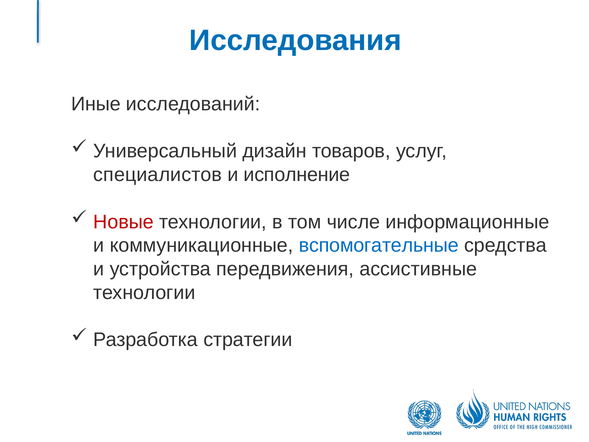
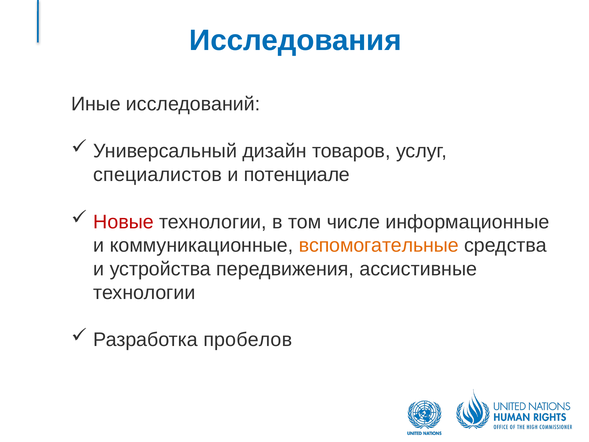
исполнение: исполнение -> потенциале (297, 175)
вспомогательные colour: blue -> orange (379, 245)
стратегии: стратегии -> пробелов (248, 340)
